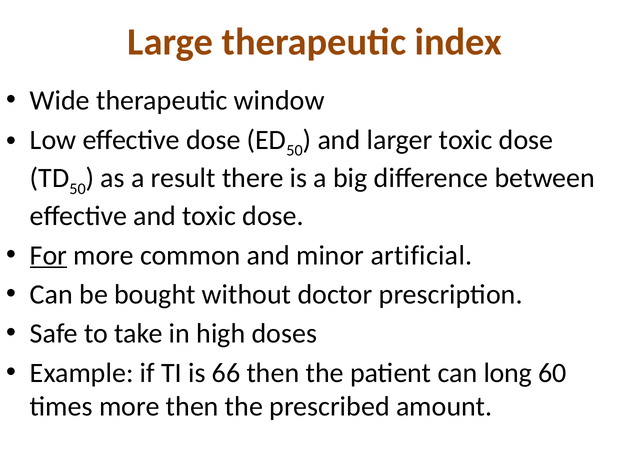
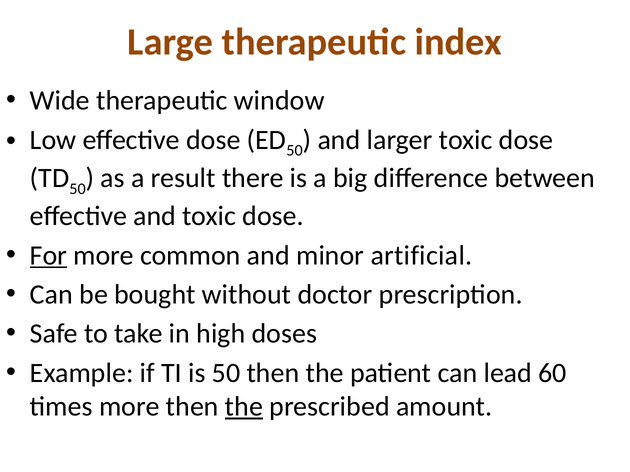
is 66: 66 -> 50 (226, 373)
long: long -> lead (508, 373)
the underline: none -> present (244, 407)
